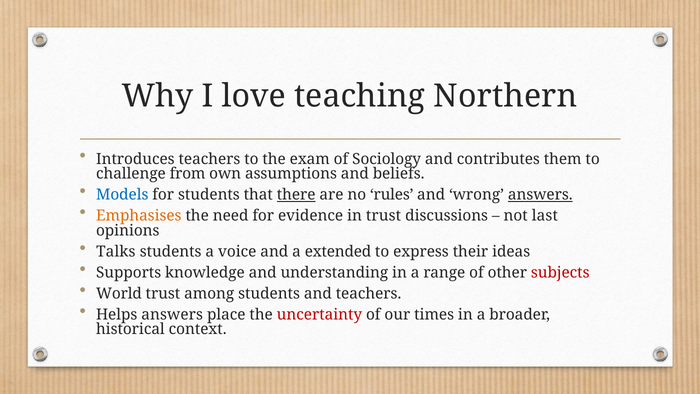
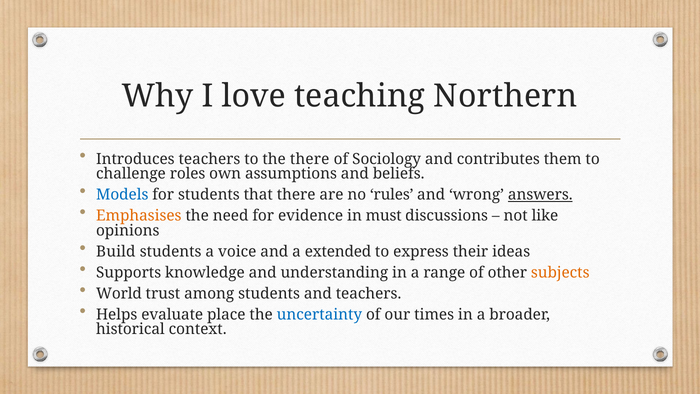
the exam: exam -> there (310, 159)
from: from -> roles (188, 174)
there underline: present -> none (296, 195)
in trust: trust -> must (384, 216)
last: last -> like (545, 216)
Talks: Talks -> Build (116, 251)
subjects colour: red -> orange (560, 272)
Helps answers: answers -> evaluate (172, 314)
uncertainty colour: red -> blue (319, 314)
